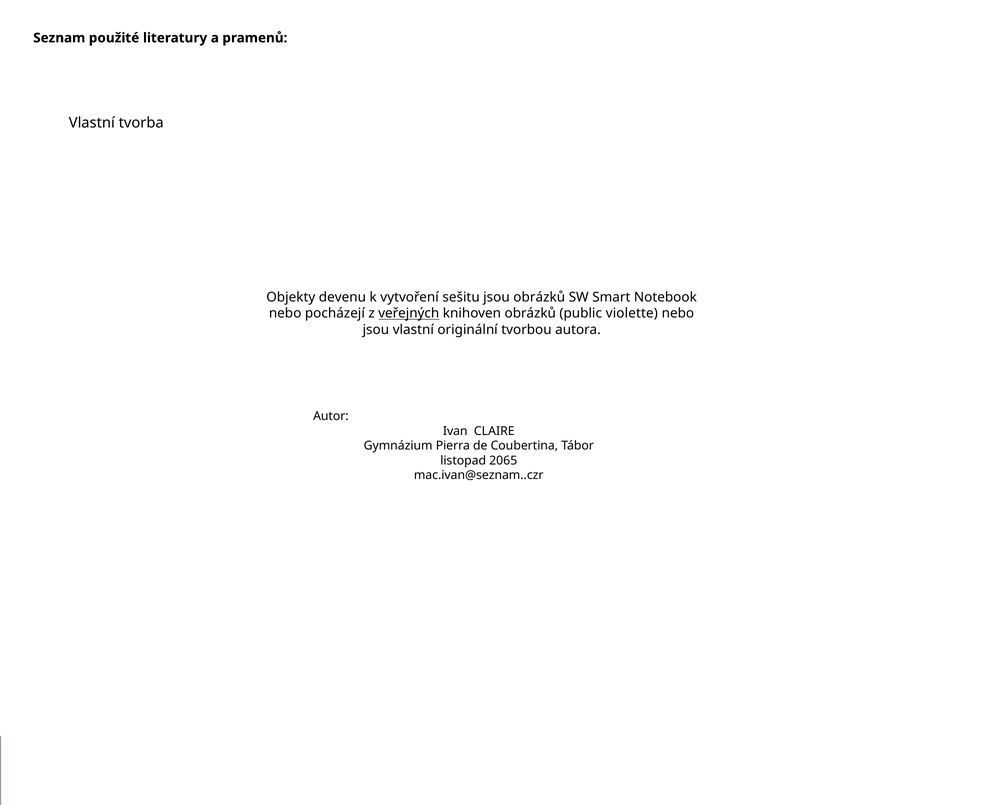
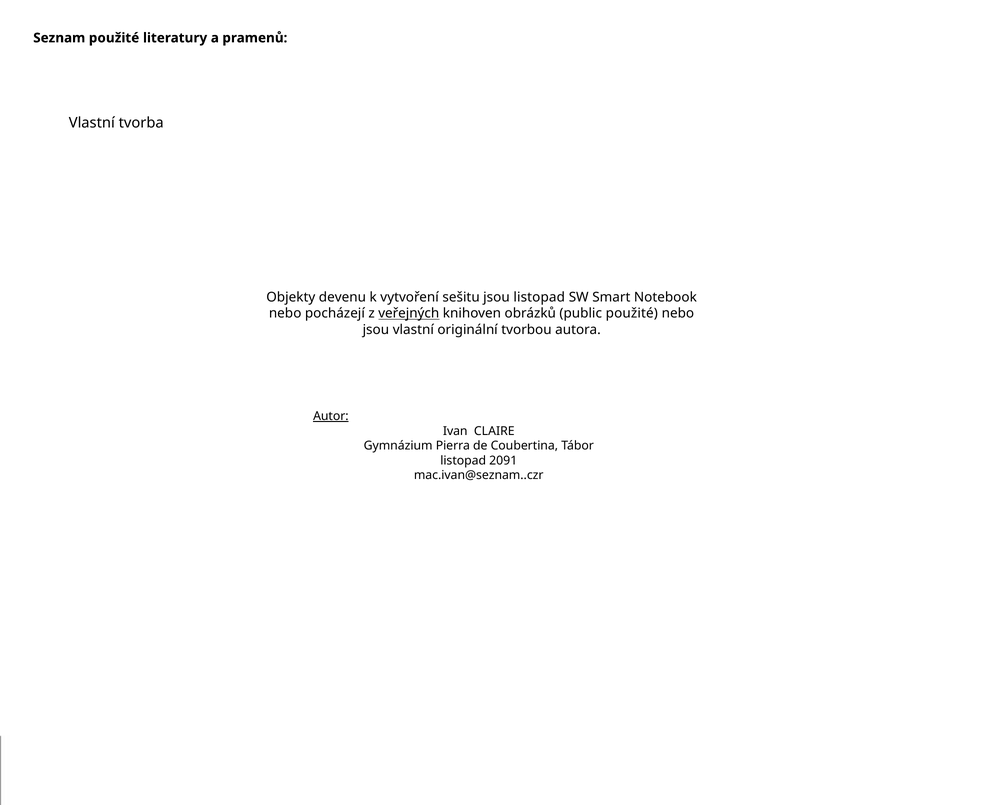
jsou obrázků: obrázků -> listopad (539, 297)
public violette: violette -> použité (632, 314)
Autor underline: none -> present (331, 416)
2065: 2065 -> 2091 (503, 461)
